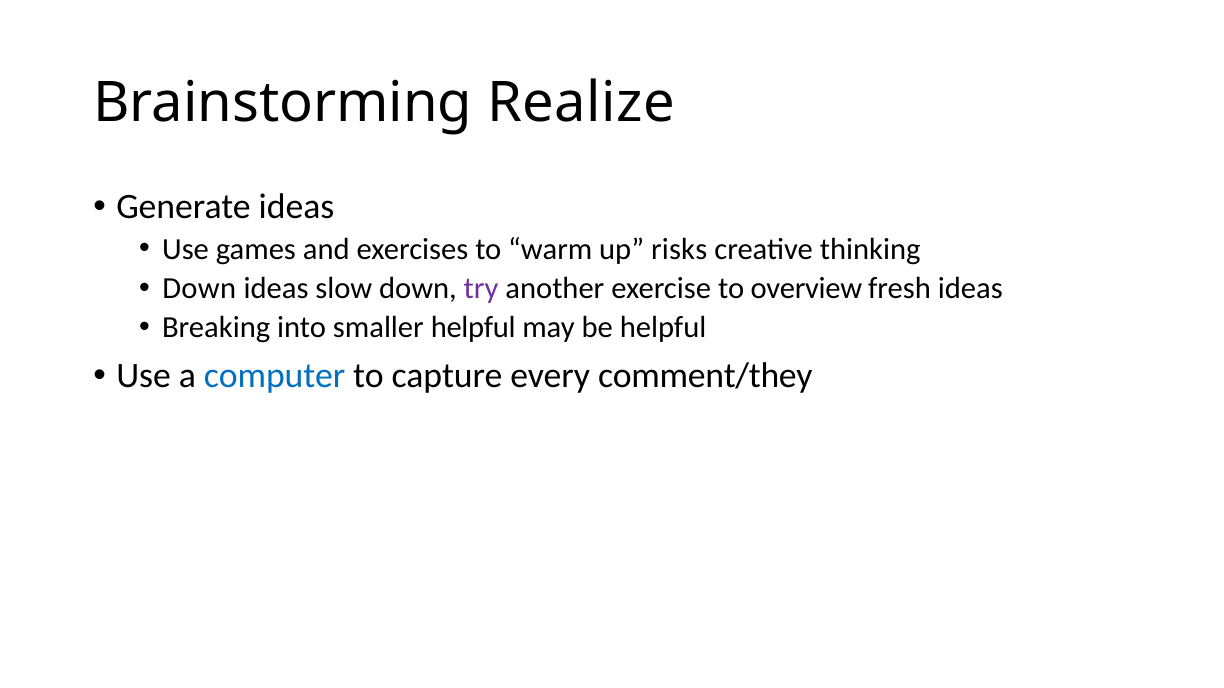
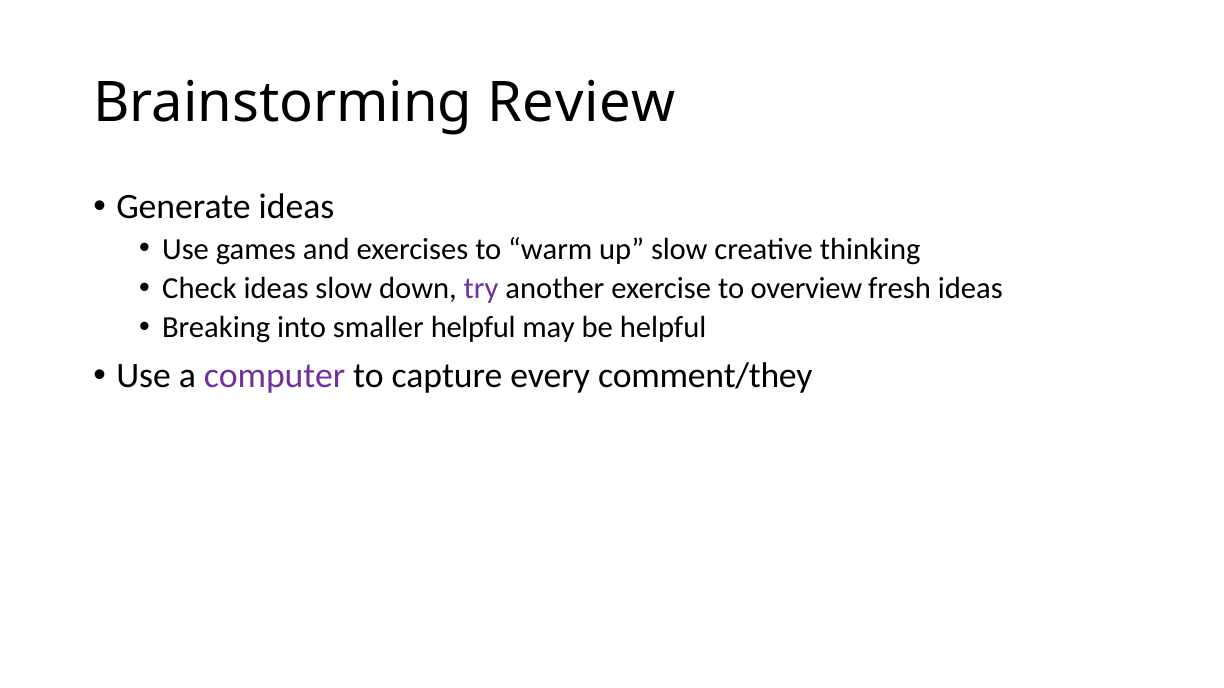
Realize: Realize -> Review (581, 103)
up risks: risks -> slow (679, 249)
Down: Down -> Check (199, 289)
computer colour: blue -> purple (275, 376)
